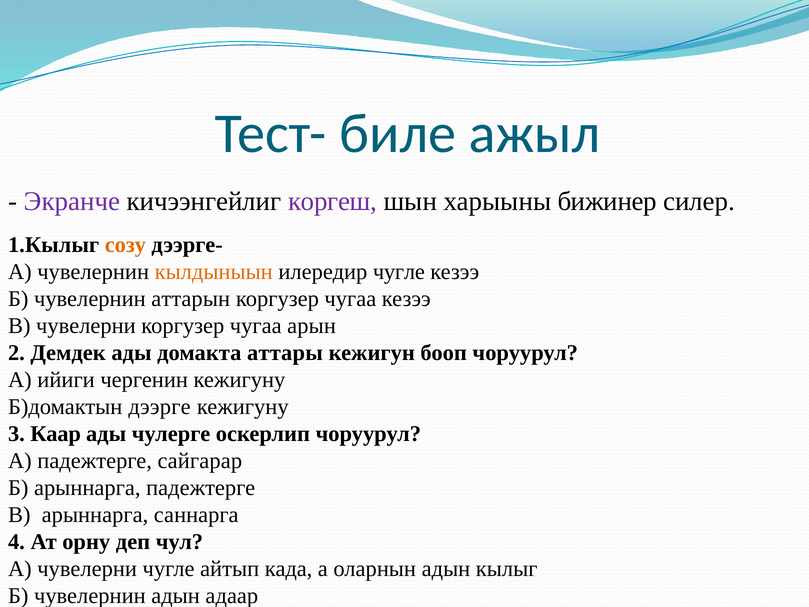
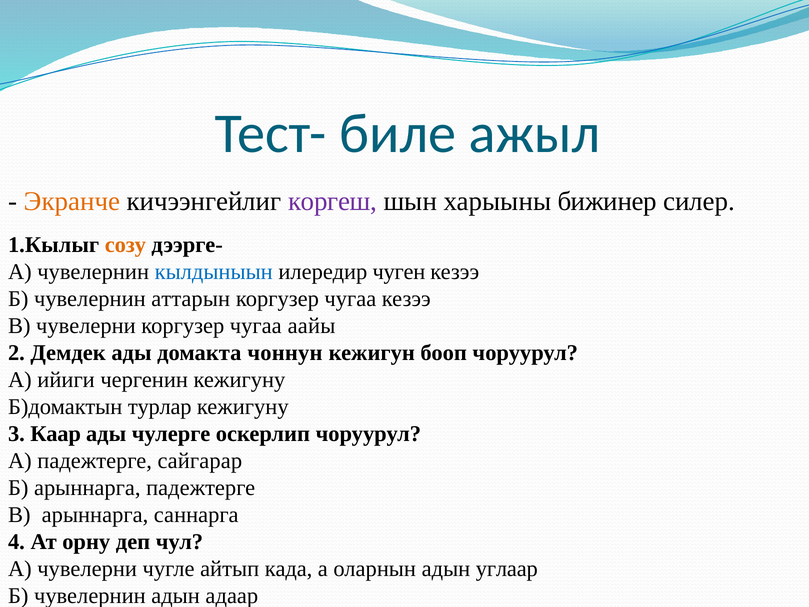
Экранче colour: purple -> orange (72, 201)
кылдыныын colour: orange -> blue (214, 272)
илередир чугле: чугле -> чуген (399, 272)
арын: арын -> аайы (312, 326)
аттары: аттары -> чоннун (285, 353)
дээрге: дээрге -> турлар (160, 407)
кылыг: кылыг -> углаар (507, 568)
